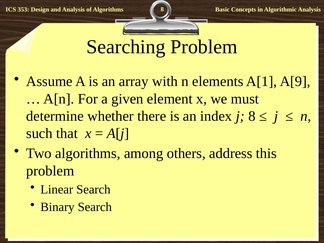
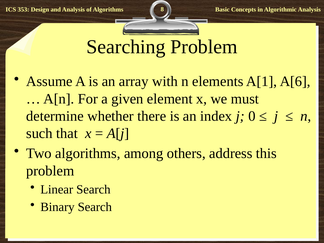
A[9: A[9 -> A[6 (295, 81)
j 8: 8 -> 0 (252, 116)
